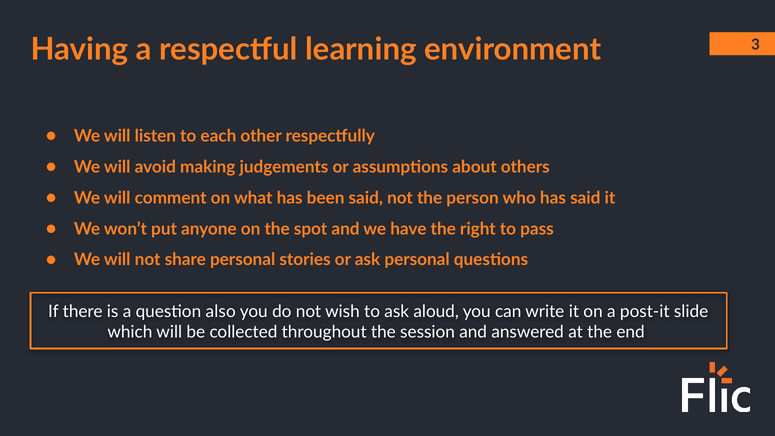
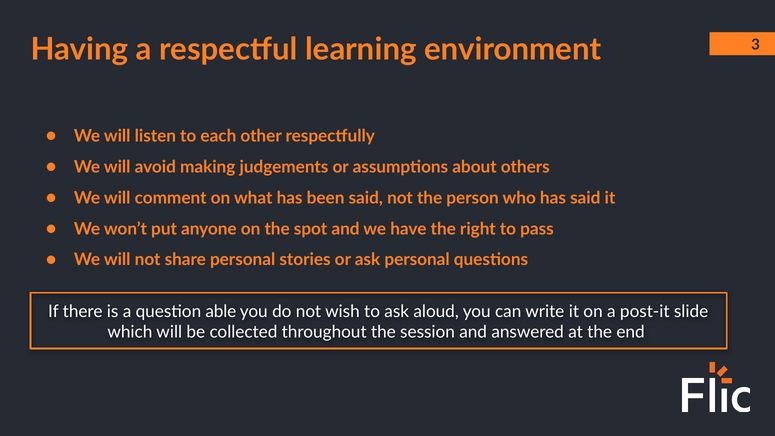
also: also -> able (221, 311)
